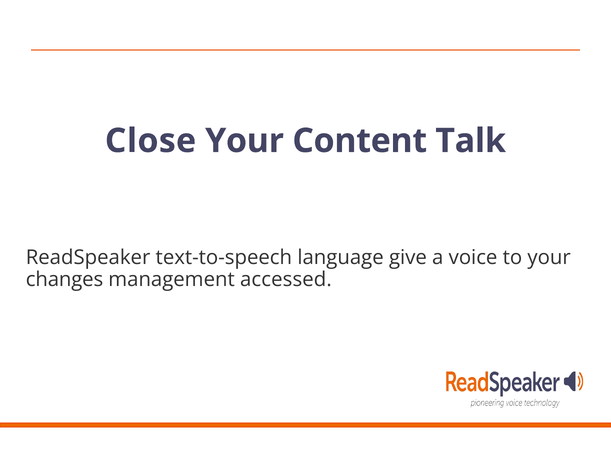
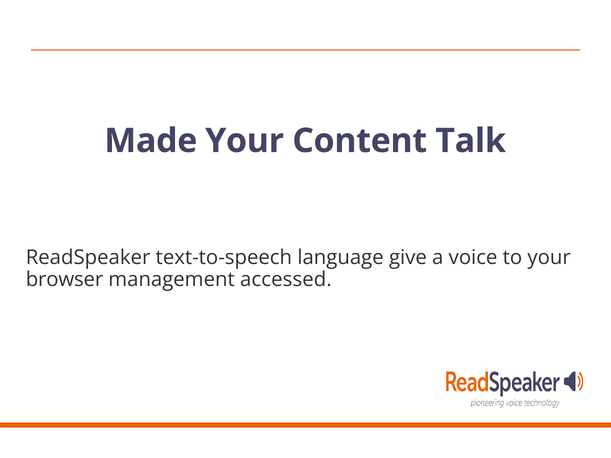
Close: Close -> Made (151, 141)
changes: changes -> browser (64, 280)
